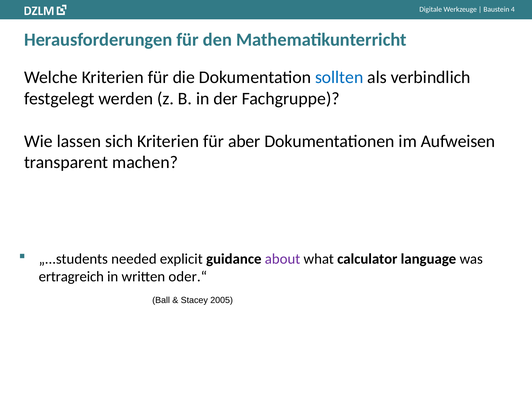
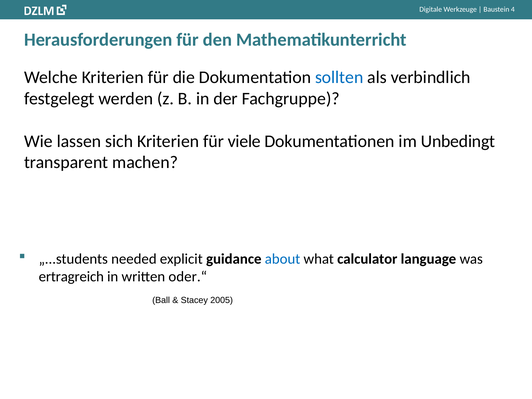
aber: aber -> viele (244, 141)
Aufweisen: Aufweisen -> Unbedingt (458, 141)
about colour: purple -> blue (283, 259)
